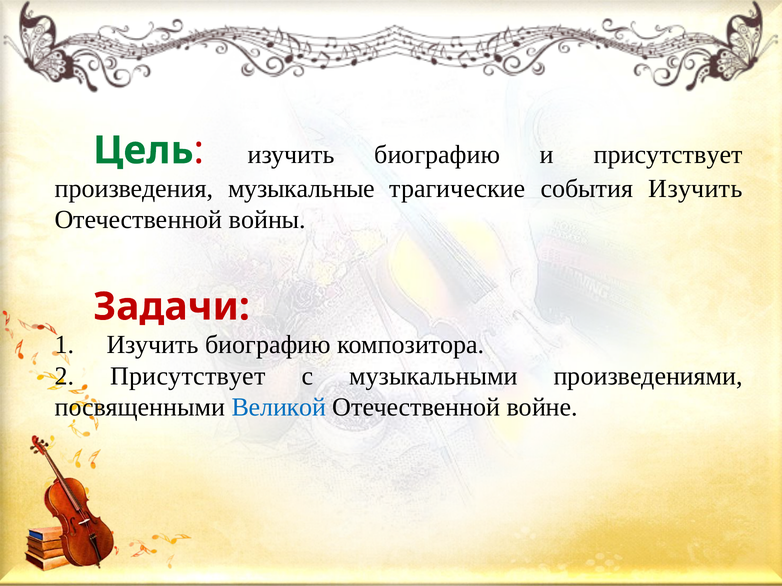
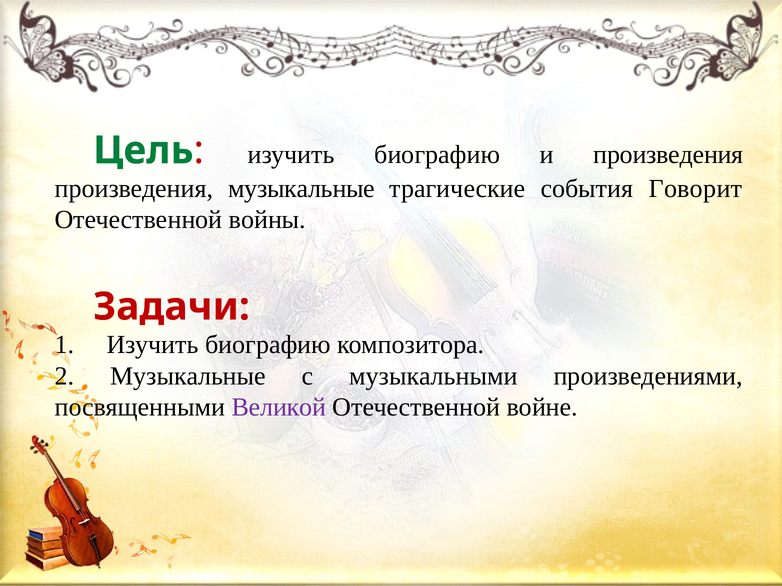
и присутствует: присутствует -> произведения (668, 155)
события Изучить: Изучить -> Говорит (695, 189)
2 Присутствует: Присутствует -> Музыкальные (188, 376)
Великой colour: blue -> purple (279, 408)
